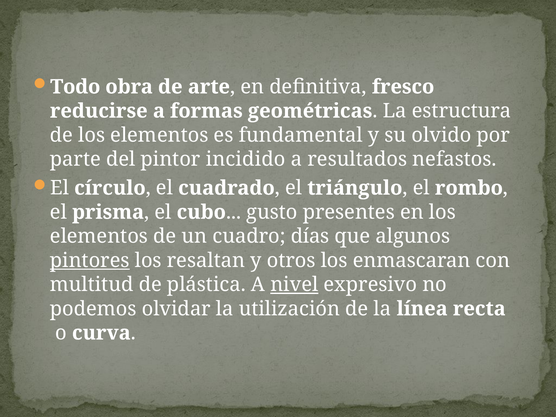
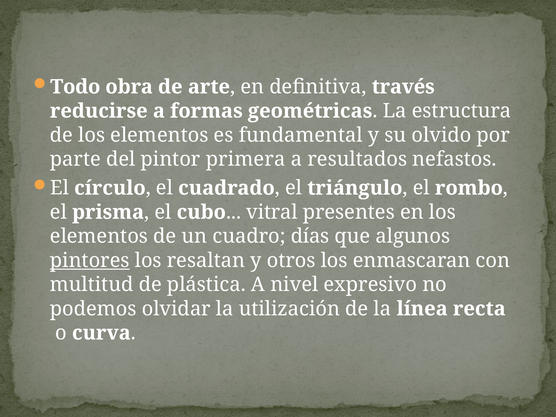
fresco: fresco -> través (403, 87)
incidido: incidido -> primera (246, 159)
gusto: gusto -> vitral (272, 212)
nivel underline: present -> none (294, 285)
